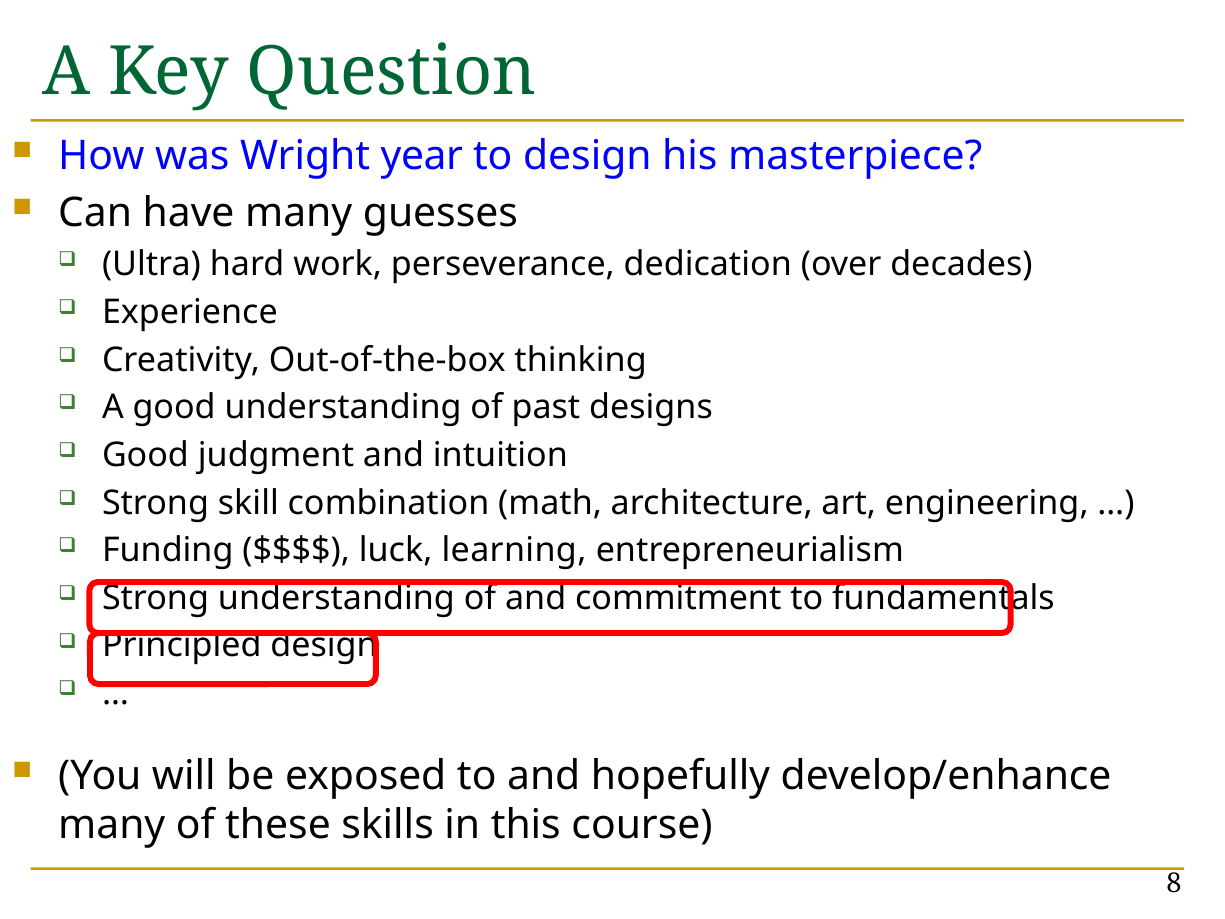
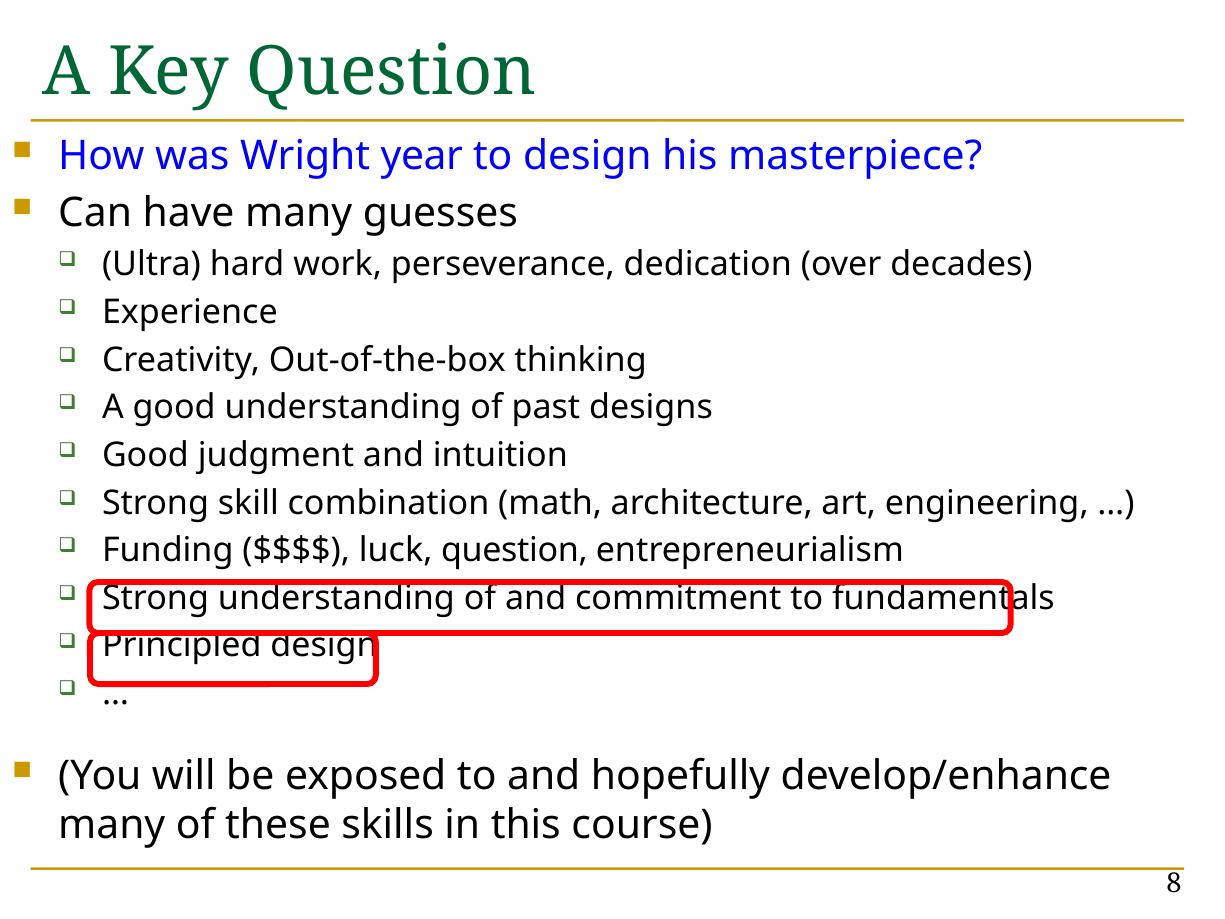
luck learning: learning -> question (514, 550)
